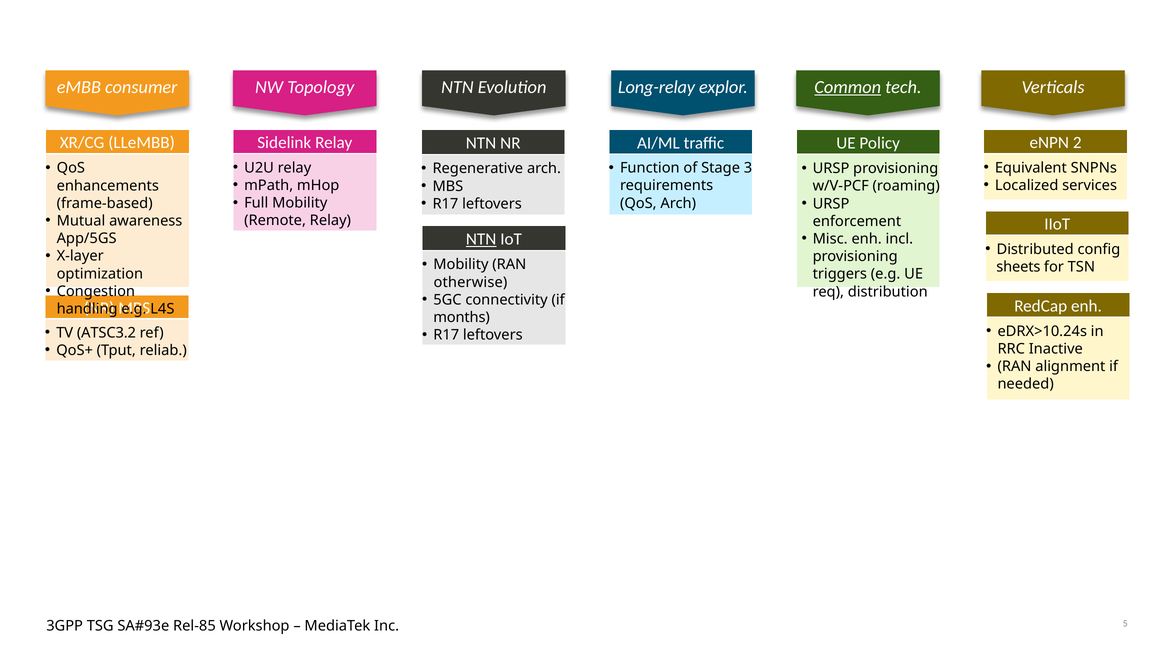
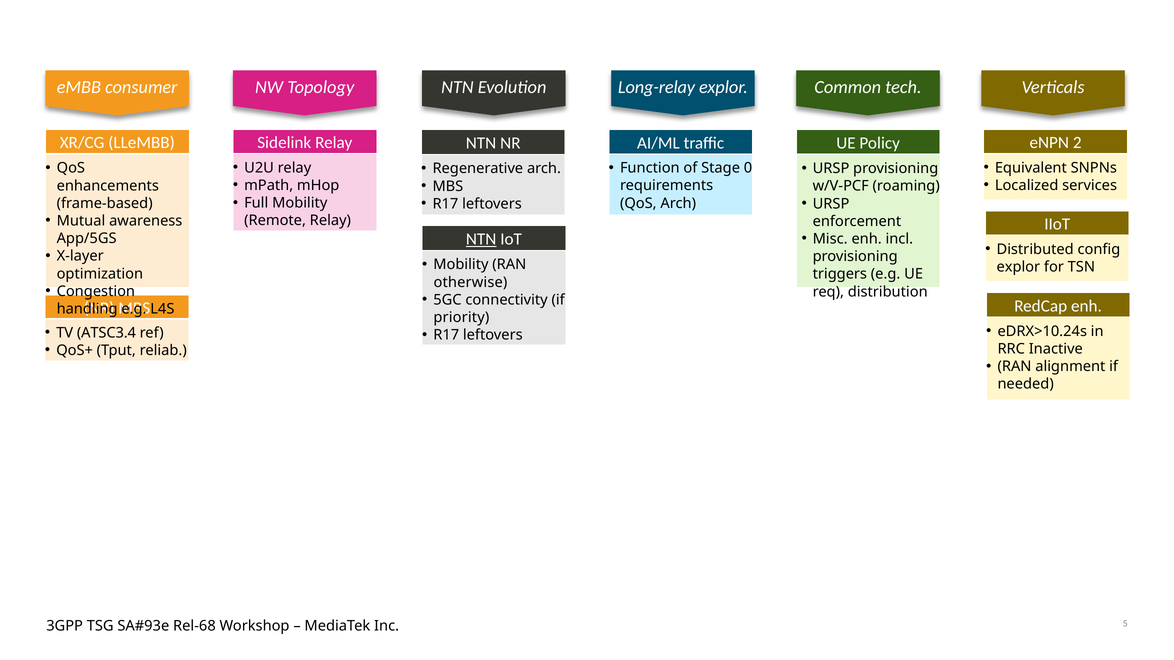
Common underline: present -> none (848, 87)
3: 3 -> 0 (748, 168)
sheets: sheets -> explor (1018, 267)
months: months -> priority (461, 318)
ATSC3.2: ATSC3.2 -> ATSC3.4 (106, 333)
Rel-85: Rel-85 -> Rel-68 (194, 626)
